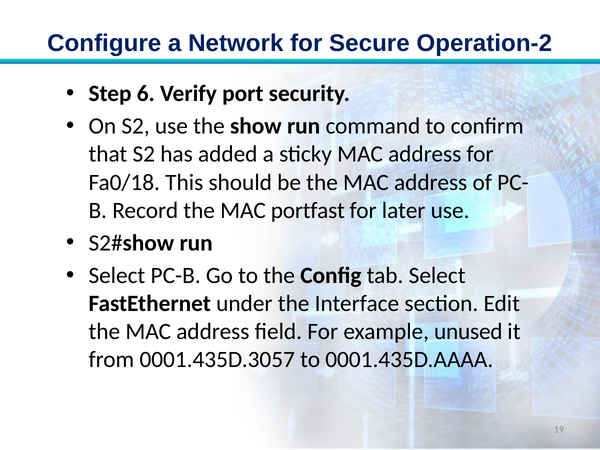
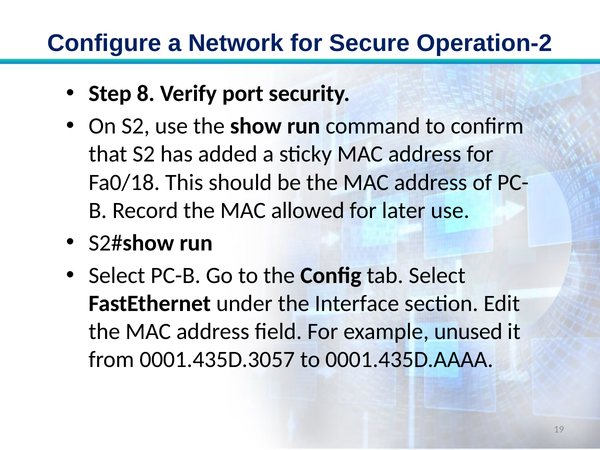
6: 6 -> 8 (146, 94)
portfast: portfast -> allowed (308, 210)
